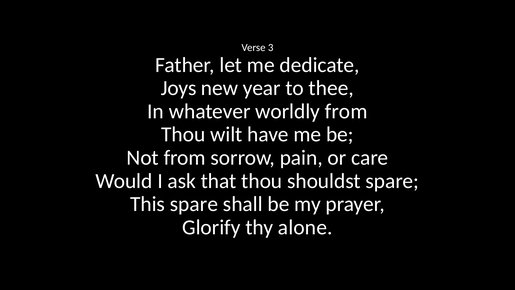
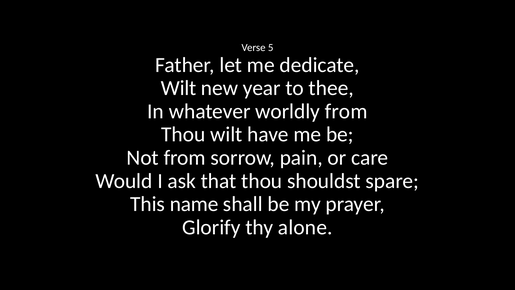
3: 3 -> 5 (271, 48)
Joys: Joys -> Wilt (179, 88)
This spare: spare -> name (194, 204)
